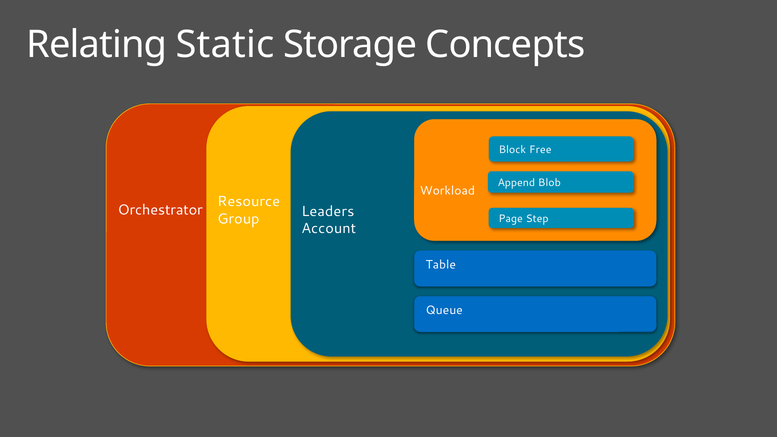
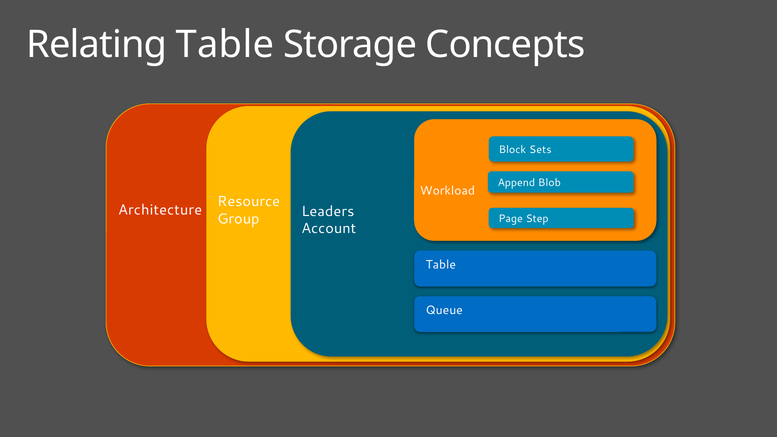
Relating Static: Static -> Table (225, 44)
Free: Free -> Sets (540, 150)
Orchestrator: Orchestrator -> Architecture (160, 210)
